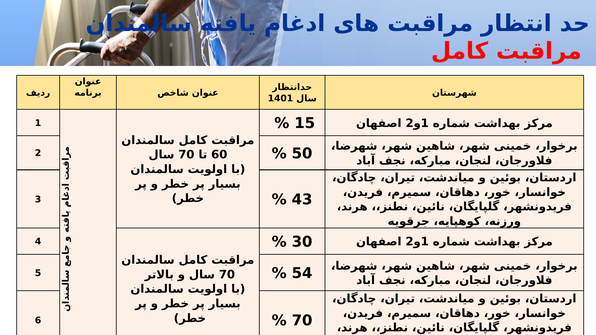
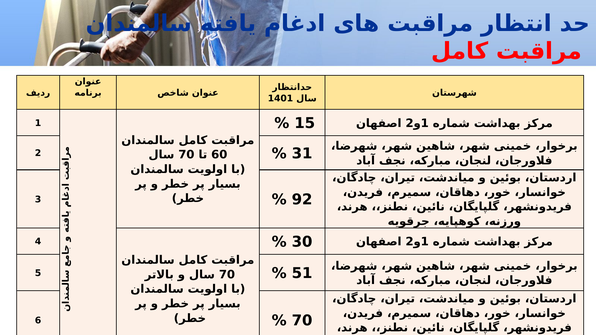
50: 50 -> 31 (302, 154)
43: 43 -> 92 (302, 200)
54: 54 -> 51 (302, 274)
